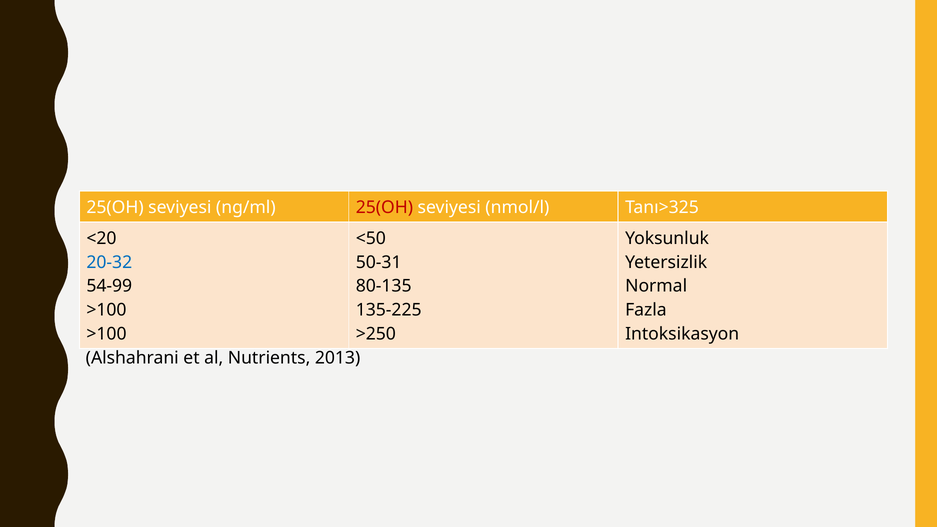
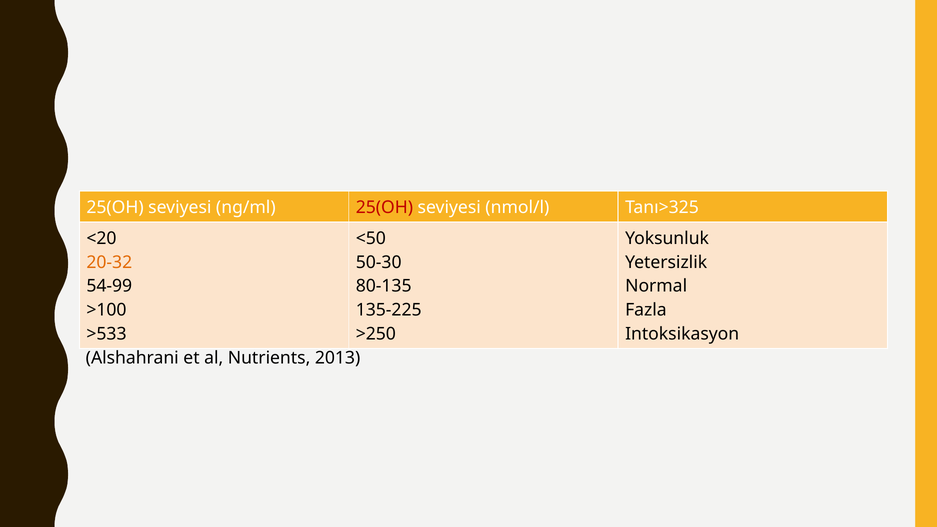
20-32 colour: blue -> orange (109, 262)
50-31: 50-31 -> 50-30 (379, 262)
>100: >100 -> >533 (106, 334)
